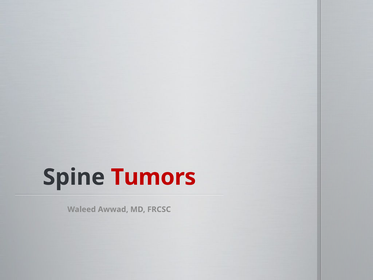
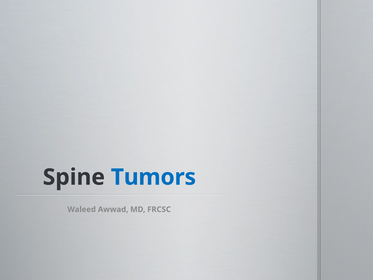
Tumors colour: red -> blue (153, 177)
